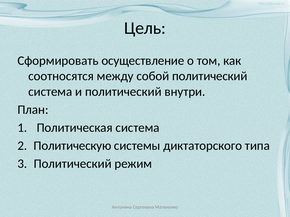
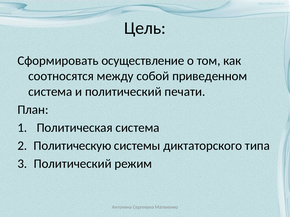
собой политический: политический -> приведенном (210, 76)
внутри: внутри -> печати (185, 92)
